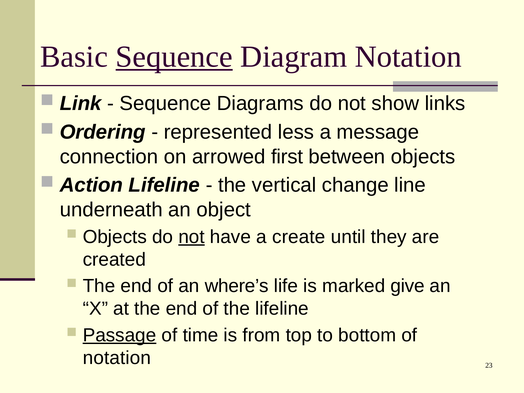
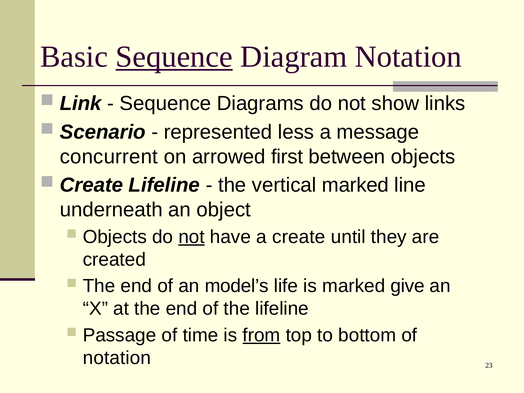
Ordering: Ordering -> Scenario (103, 132)
connection: connection -> concurrent (109, 157)
Action: Action -> Create (91, 185)
vertical change: change -> marked (355, 185)
where’s: where’s -> model’s (237, 286)
Passage underline: present -> none (120, 335)
from underline: none -> present (261, 335)
